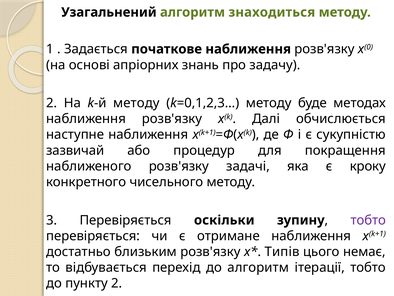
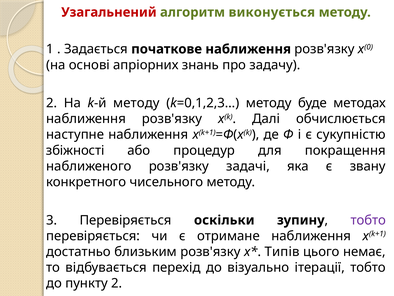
Узагальнений colour: black -> red (109, 12)
знаходиться: знаходиться -> виконується (272, 12)
зазвичай: зазвичай -> збіжності (75, 150)
кроку: кроку -> звану (368, 166)
до алгоритм: алгоритм -> візуально (258, 267)
